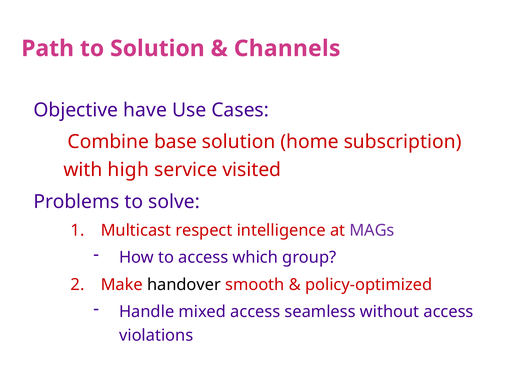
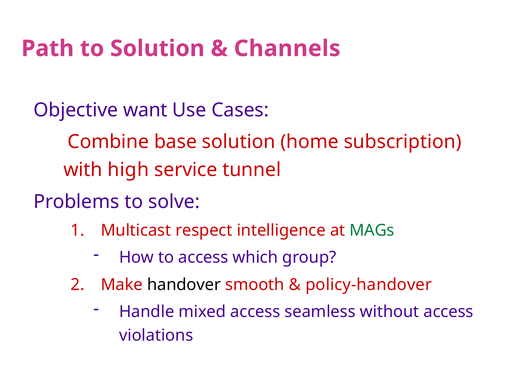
have: have -> want (145, 110)
visited: visited -> tunnel (252, 169)
MAGs colour: purple -> green (372, 230)
policy-optimized: policy-optimized -> policy-handover (369, 284)
